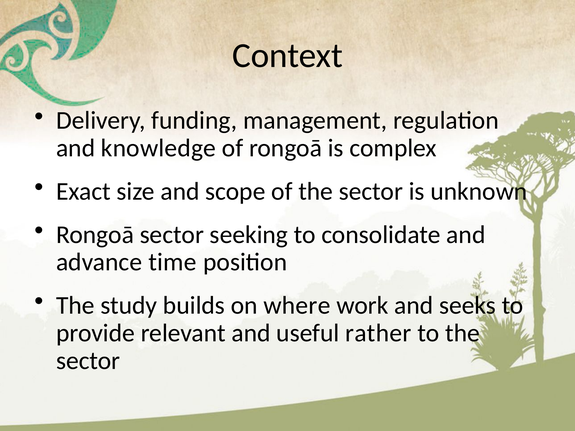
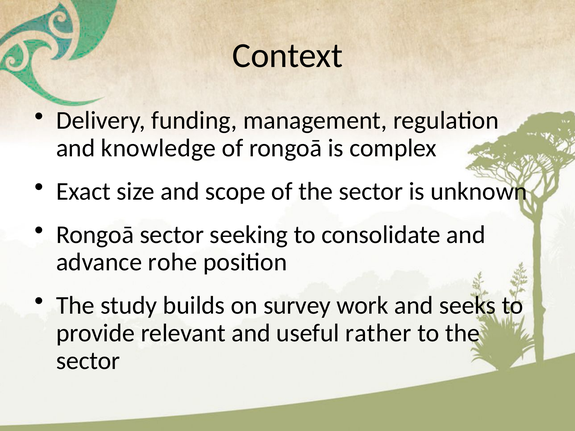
time: time -> rohe (173, 262)
where: where -> survey (297, 306)
